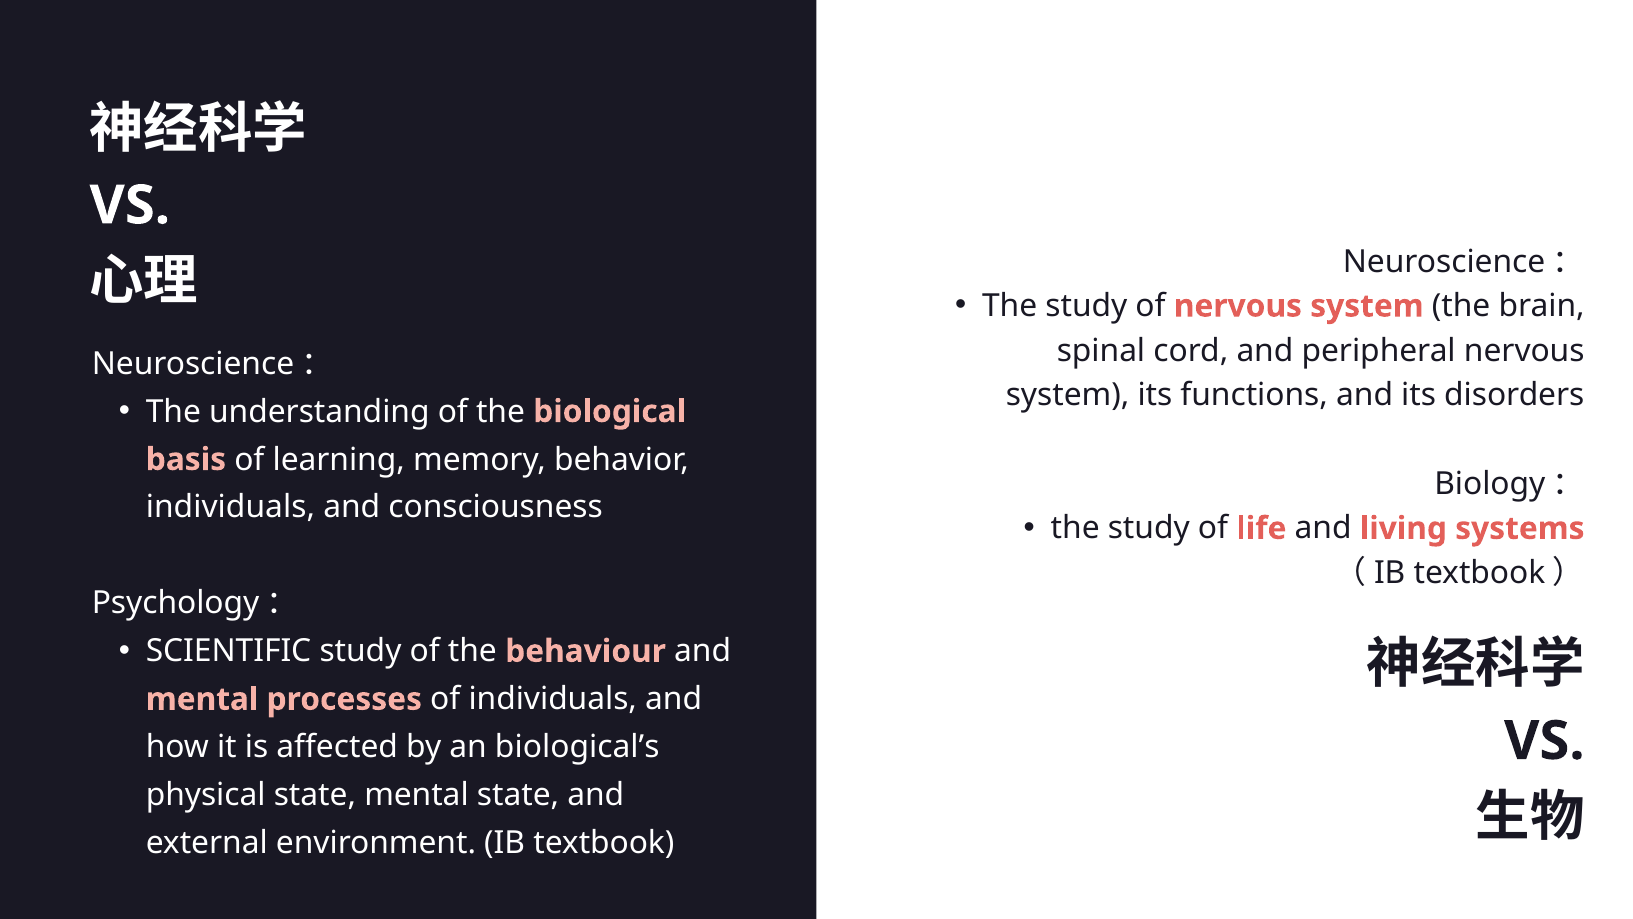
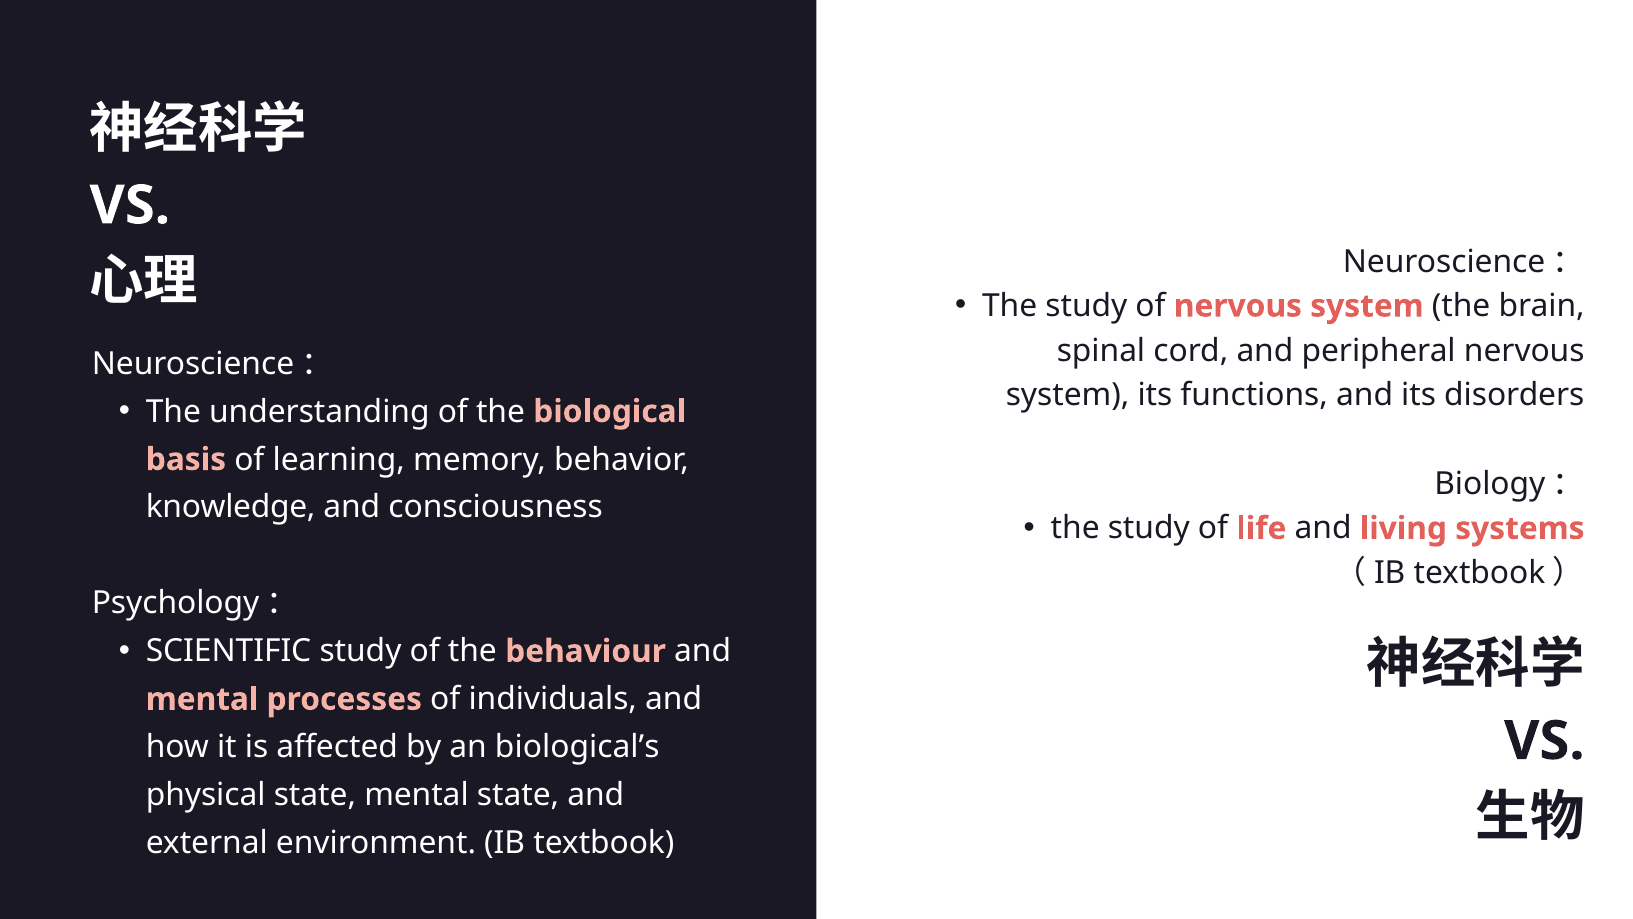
individuals: individuals -> knowledge (231, 507)
